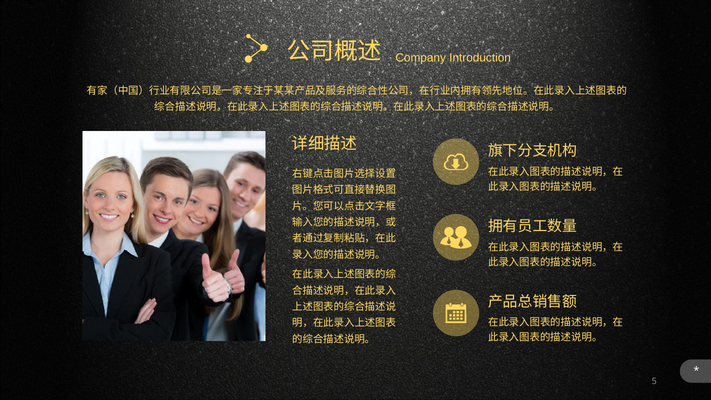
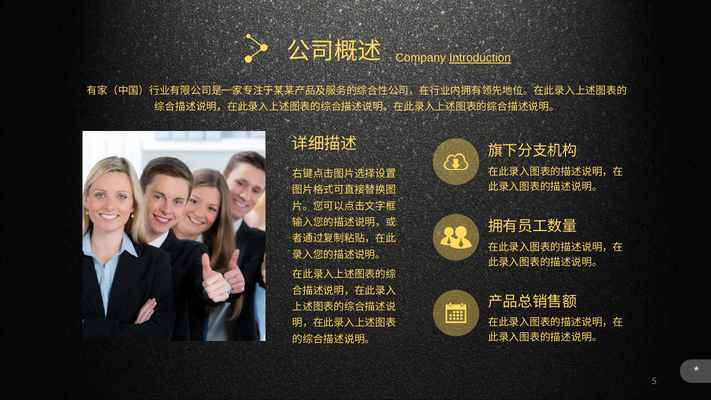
Introduction underline: none -> present (480, 58)
